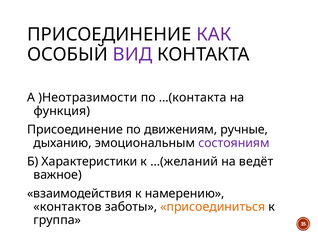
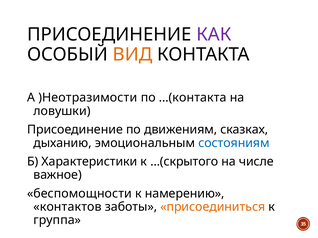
ВИД colour: purple -> orange (133, 55)
функция: функция -> ловушки (62, 111)
ручные: ручные -> сказках (244, 130)
состояниям colour: purple -> blue (234, 143)
…(желаний: …(желаний -> …(скрытого (184, 162)
ведёт: ведёт -> числе (256, 162)
взаимодействия: взаимодействия -> беспомощности (79, 194)
